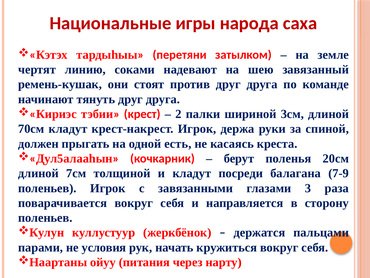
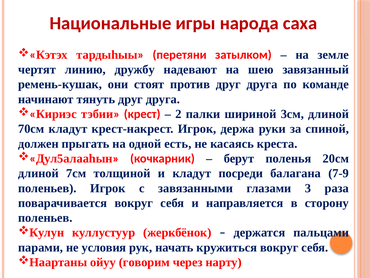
соками: соками -> дружбу (135, 69)
питания: питания -> говорим (144, 262)
